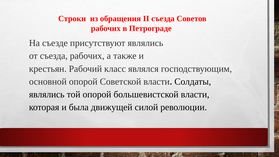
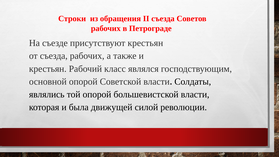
присутствуют являлись: являлись -> крестьян (145, 43)
